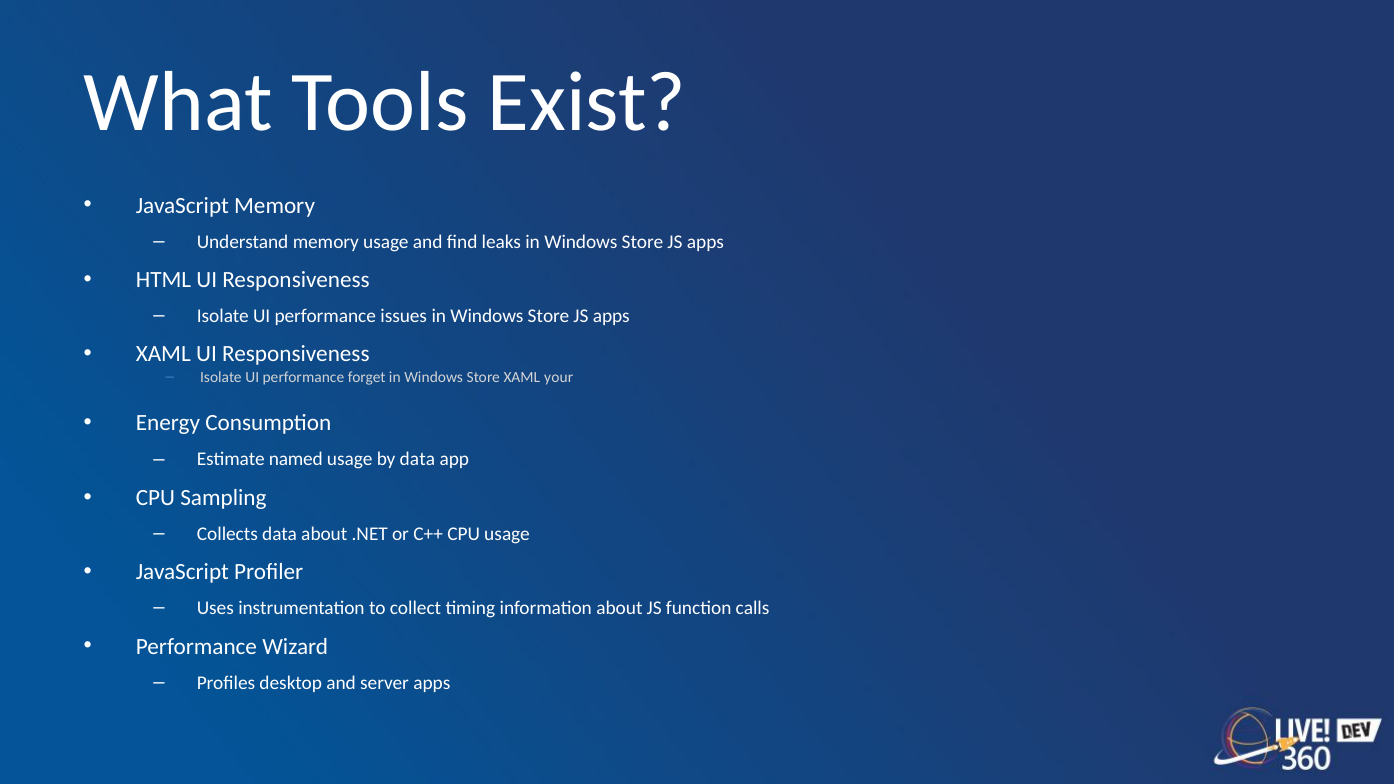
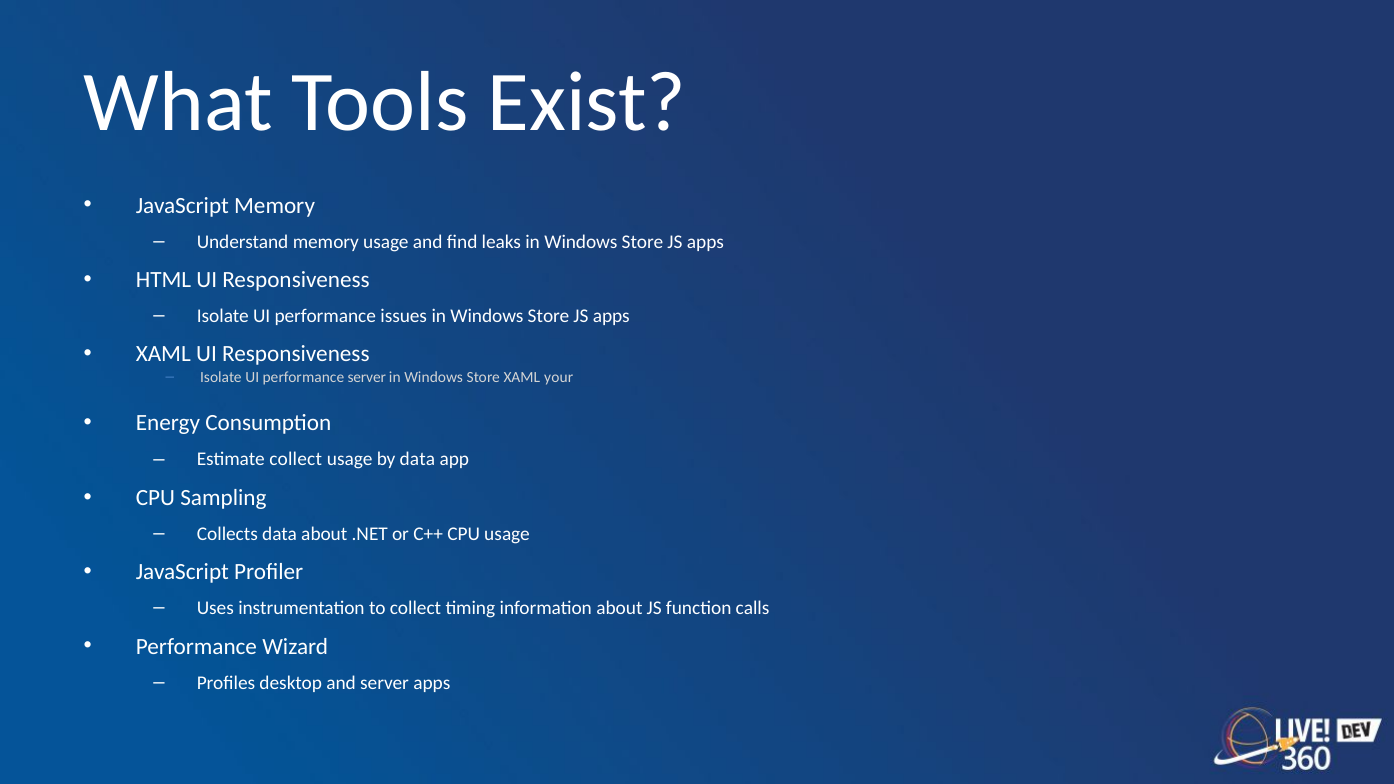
performance forget: forget -> server (367, 377)
Estimate named: named -> collect (296, 459)
